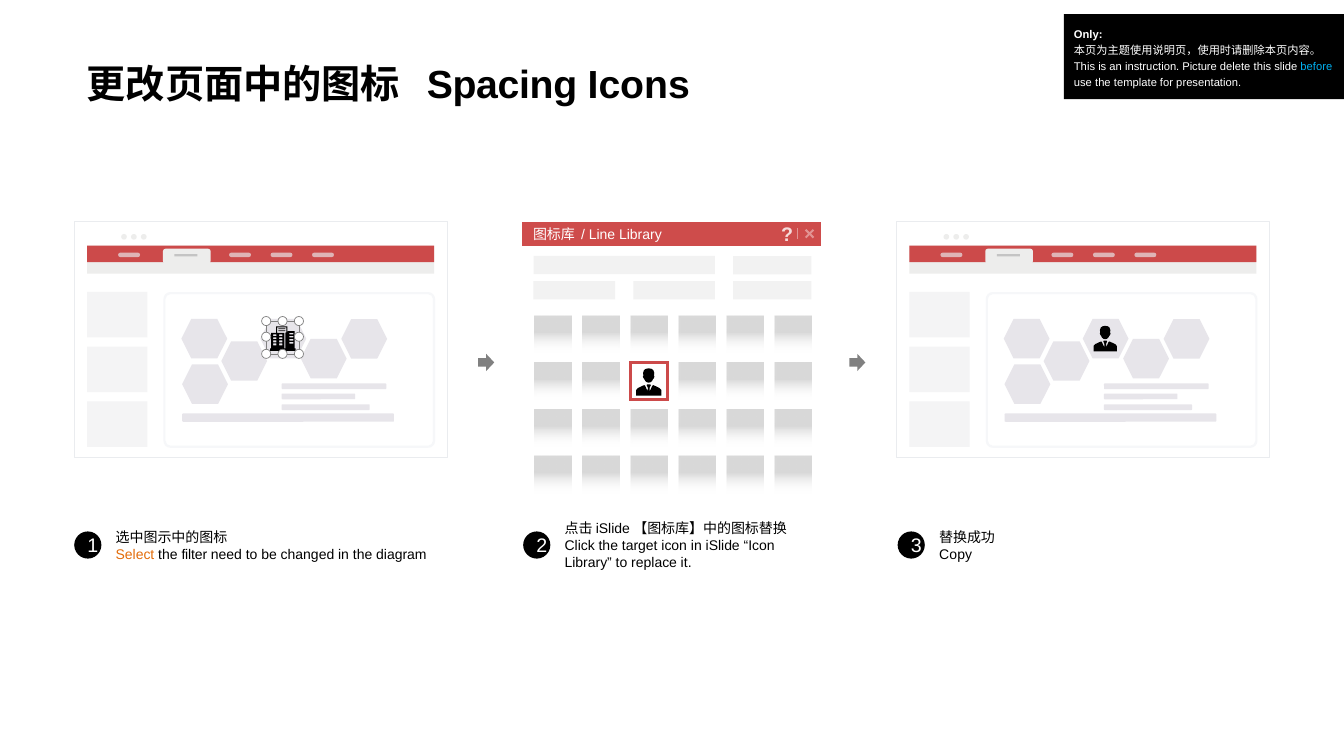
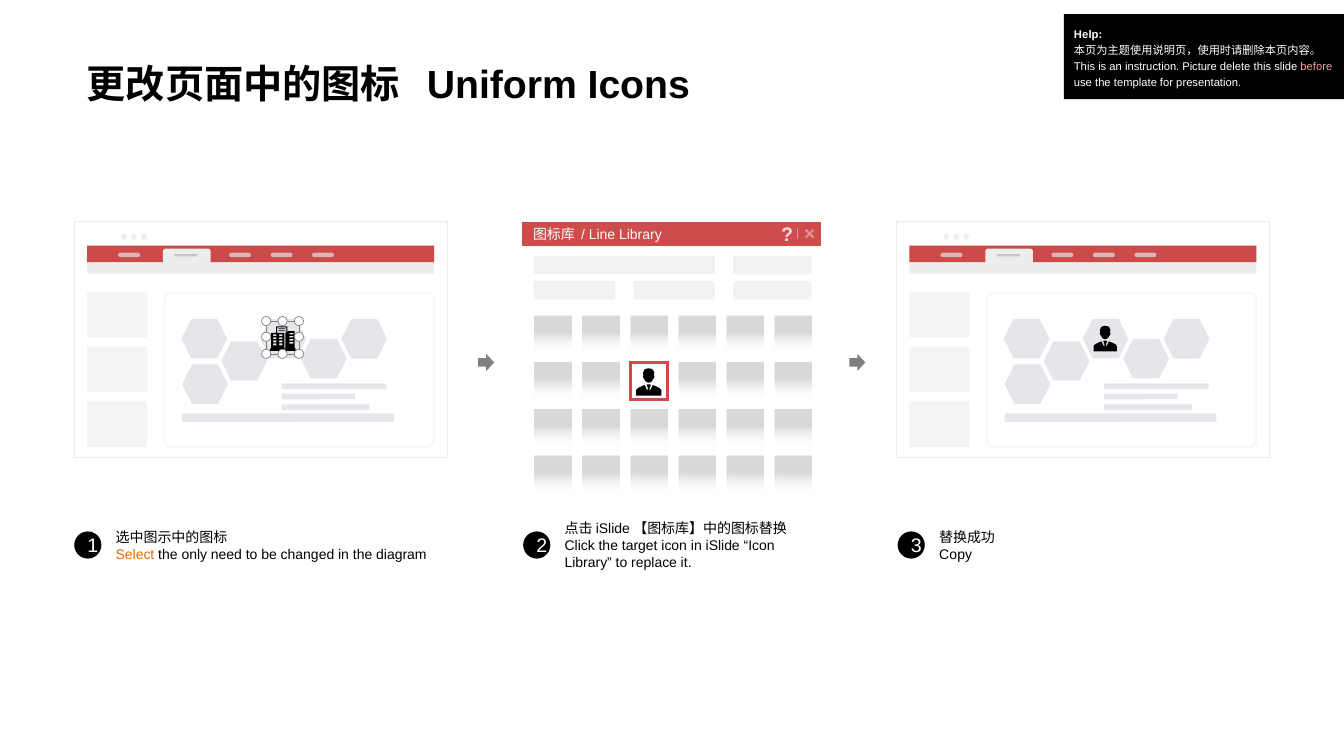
Only: Only -> Help (1088, 35)
before colour: light blue -> pink (1316, 67)
Spacing: Spacing -> Uniform (502, 86)
filter: filter -> only (194, 554)
